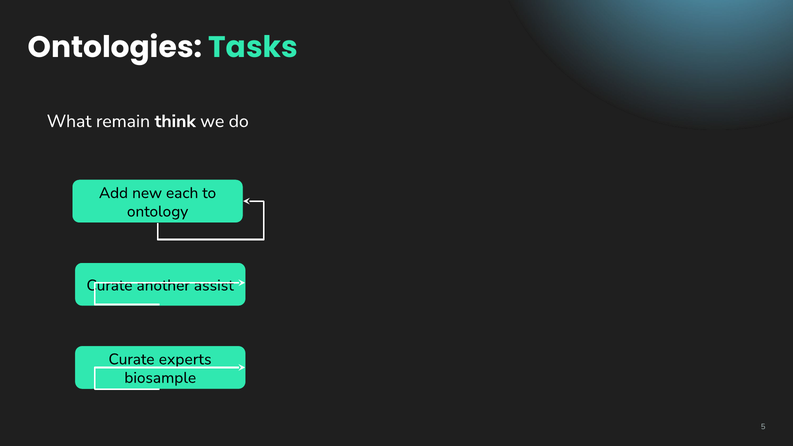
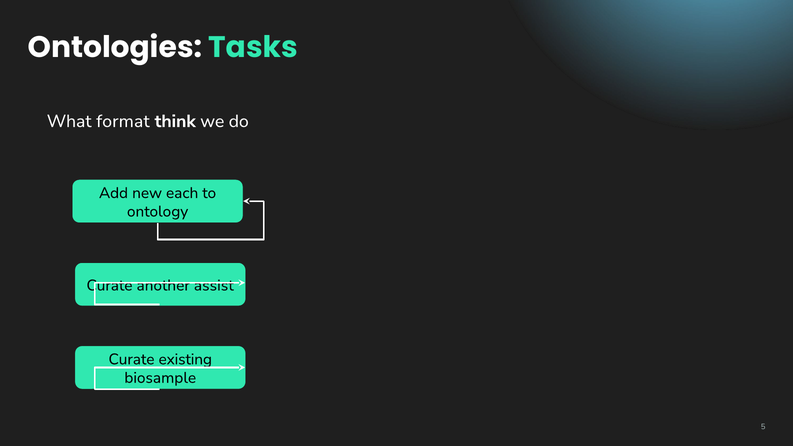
remain: remain -> format (123, 121)
experts: experts -> existing (185, 359)
